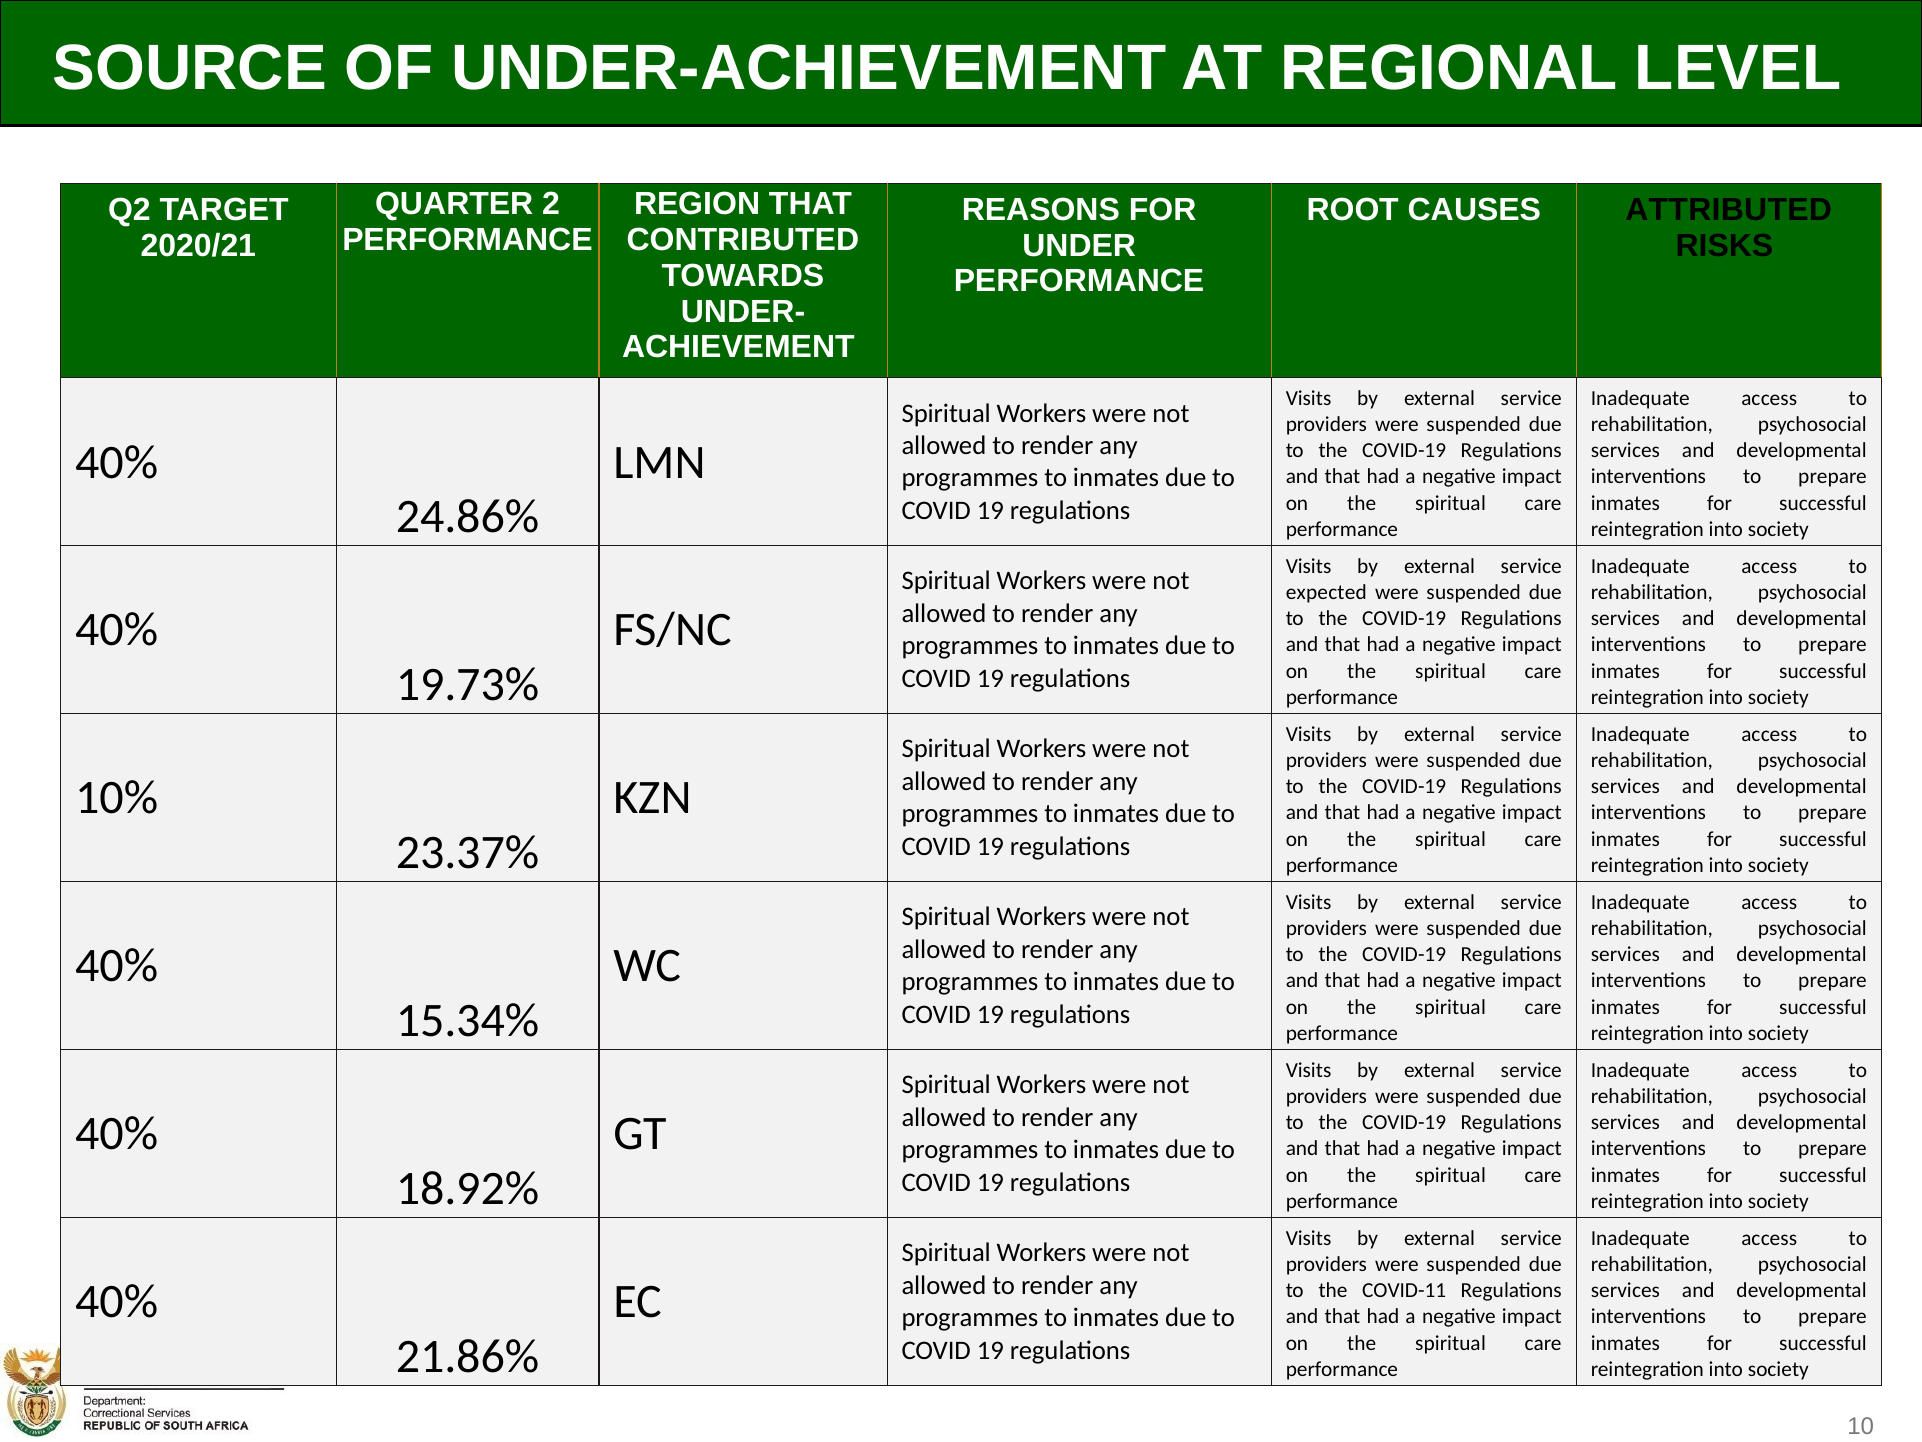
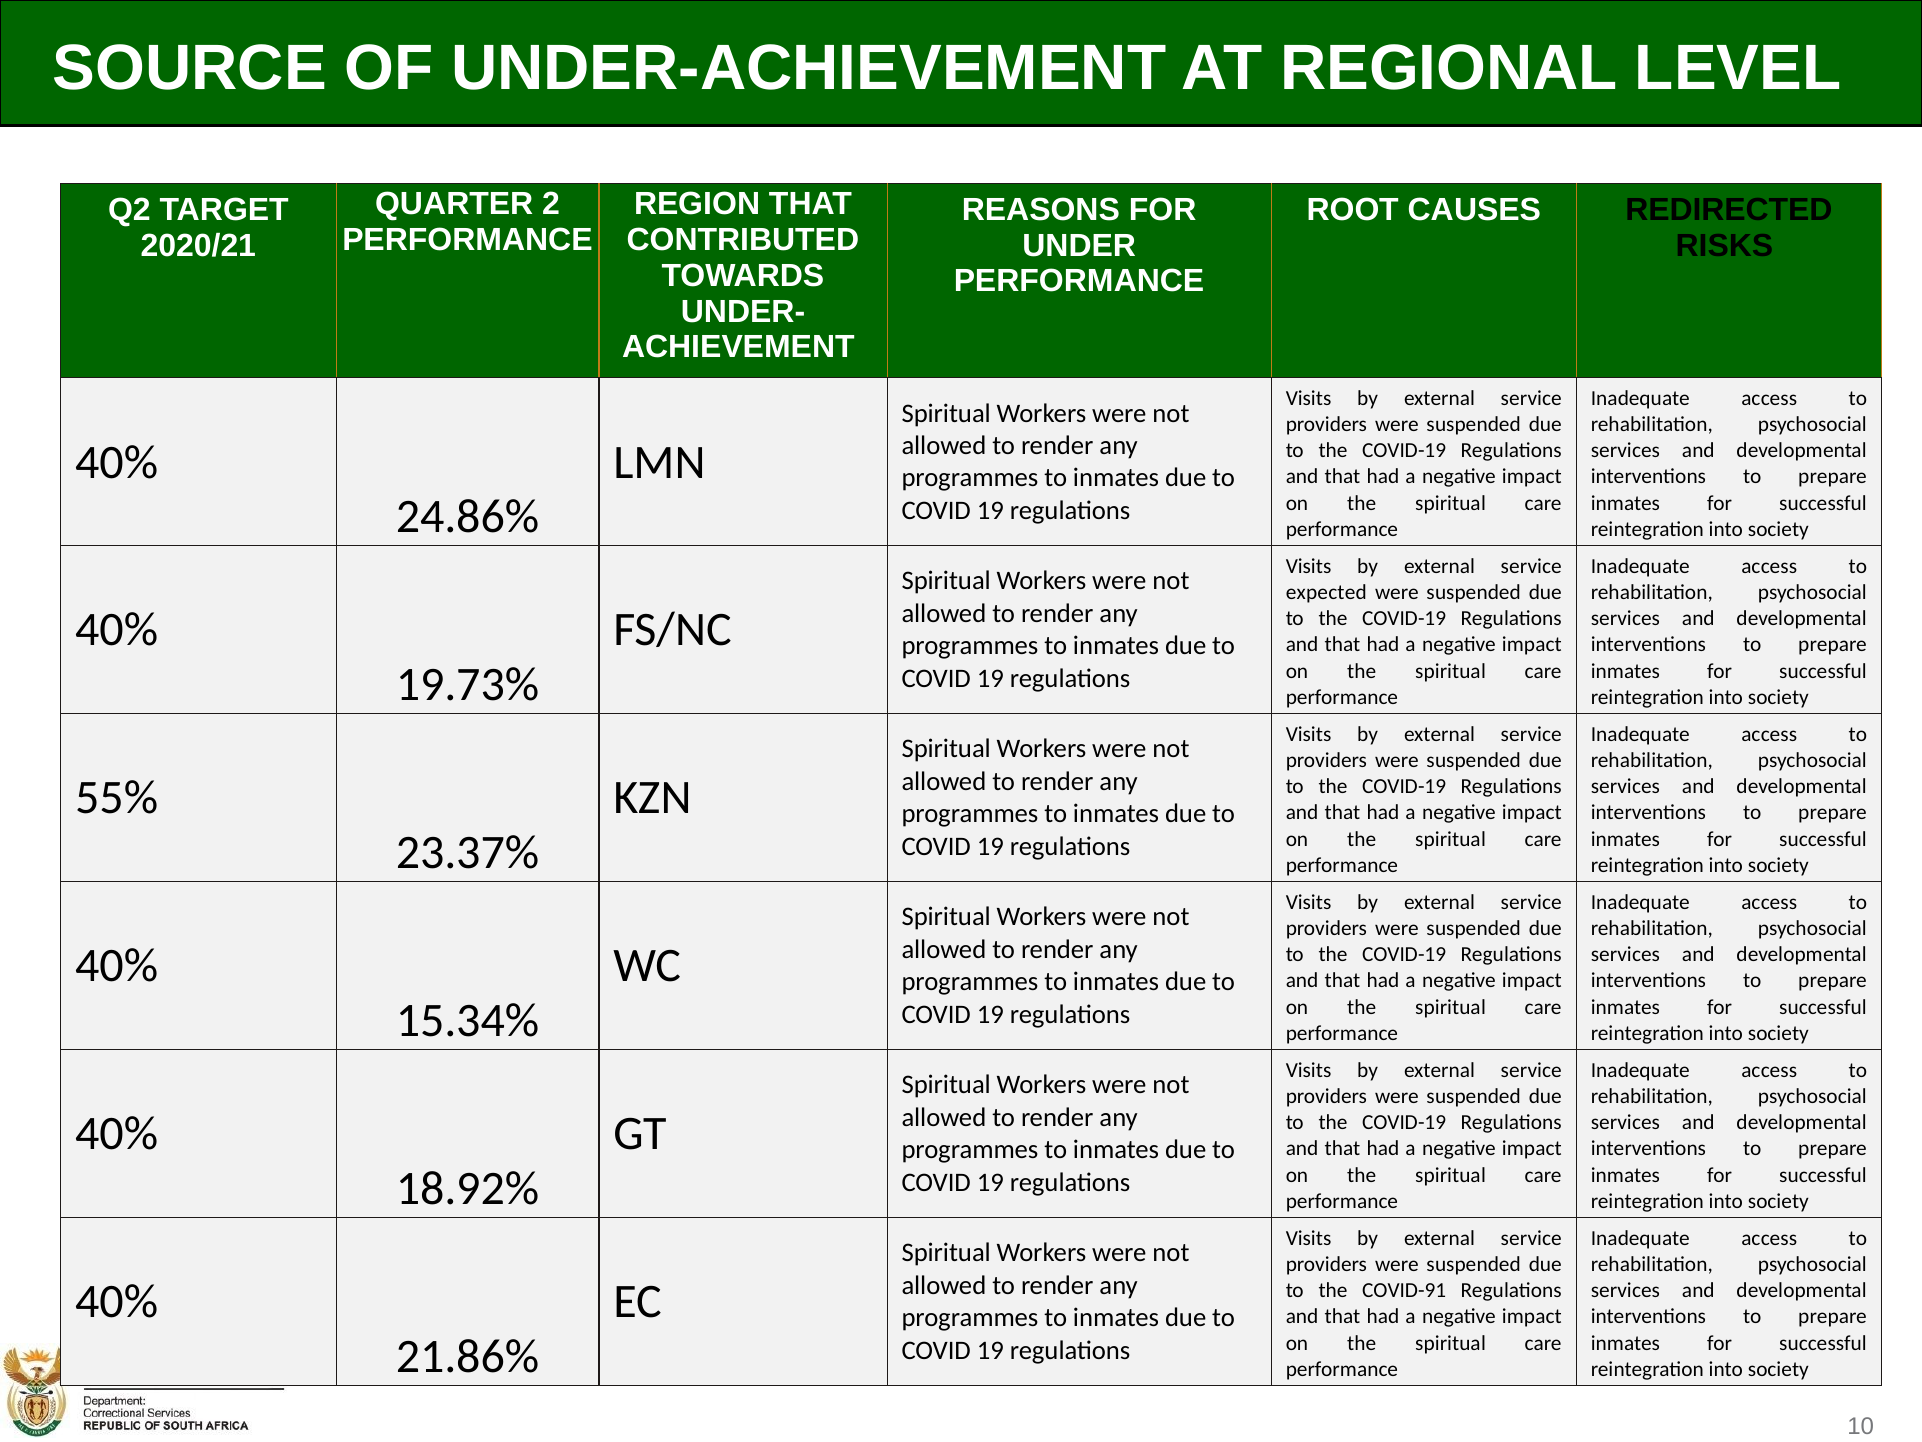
ATTRIBUTED: ATTRIBUTED -> REDIRECTED (1729, 209)
10%: 10% -> 55% (117, 798)
COVID-11: COVID-11 -> COVID-91 (1404, 1290)
